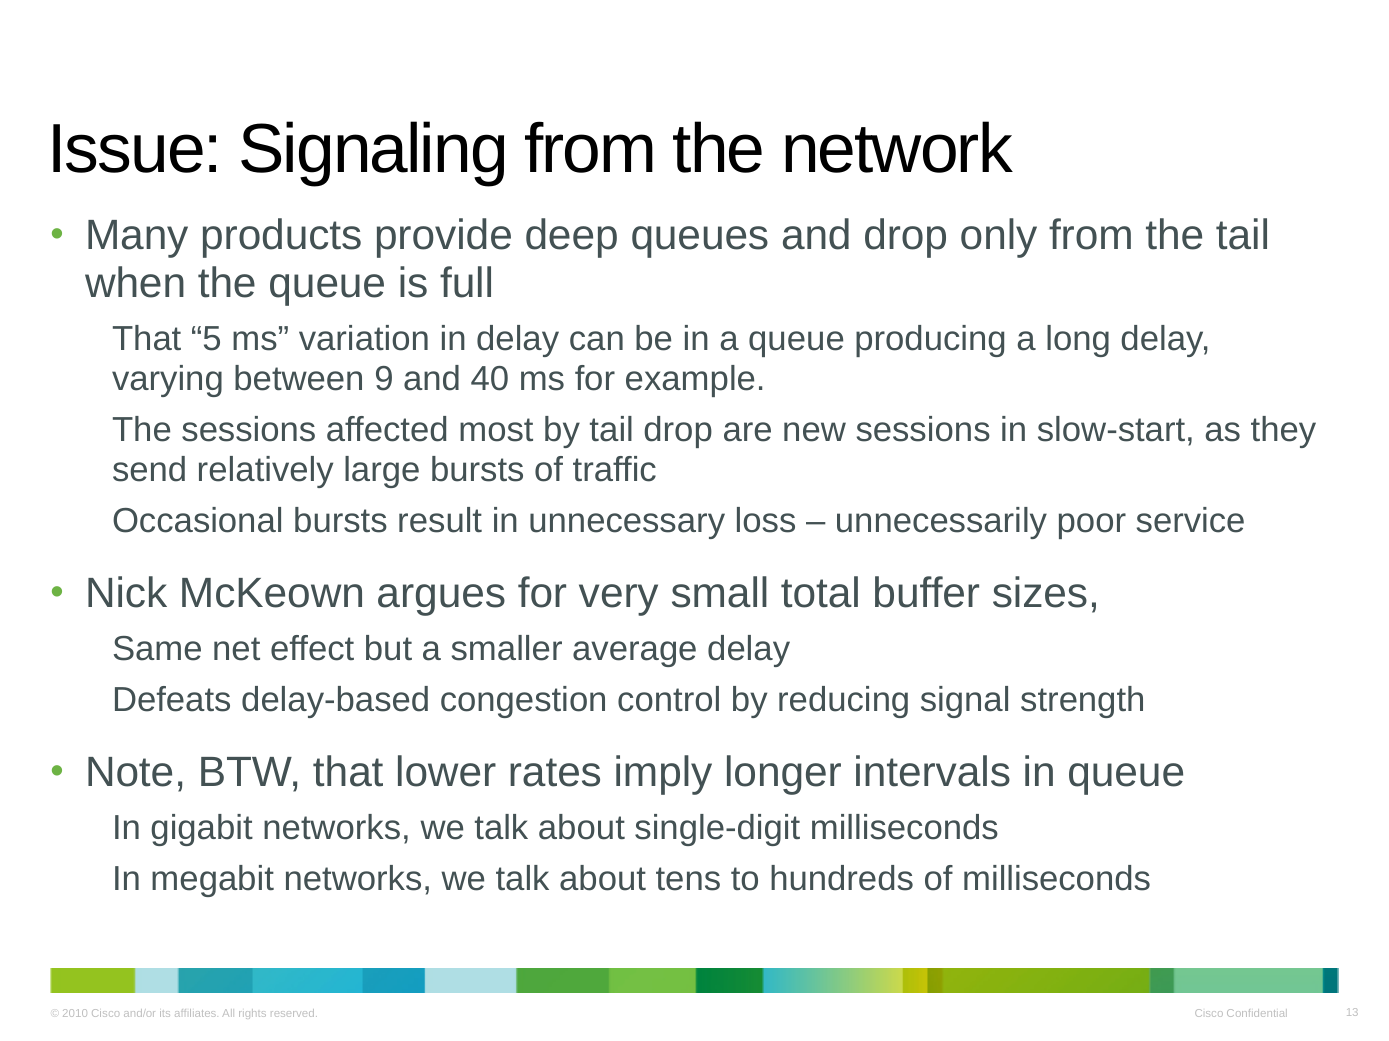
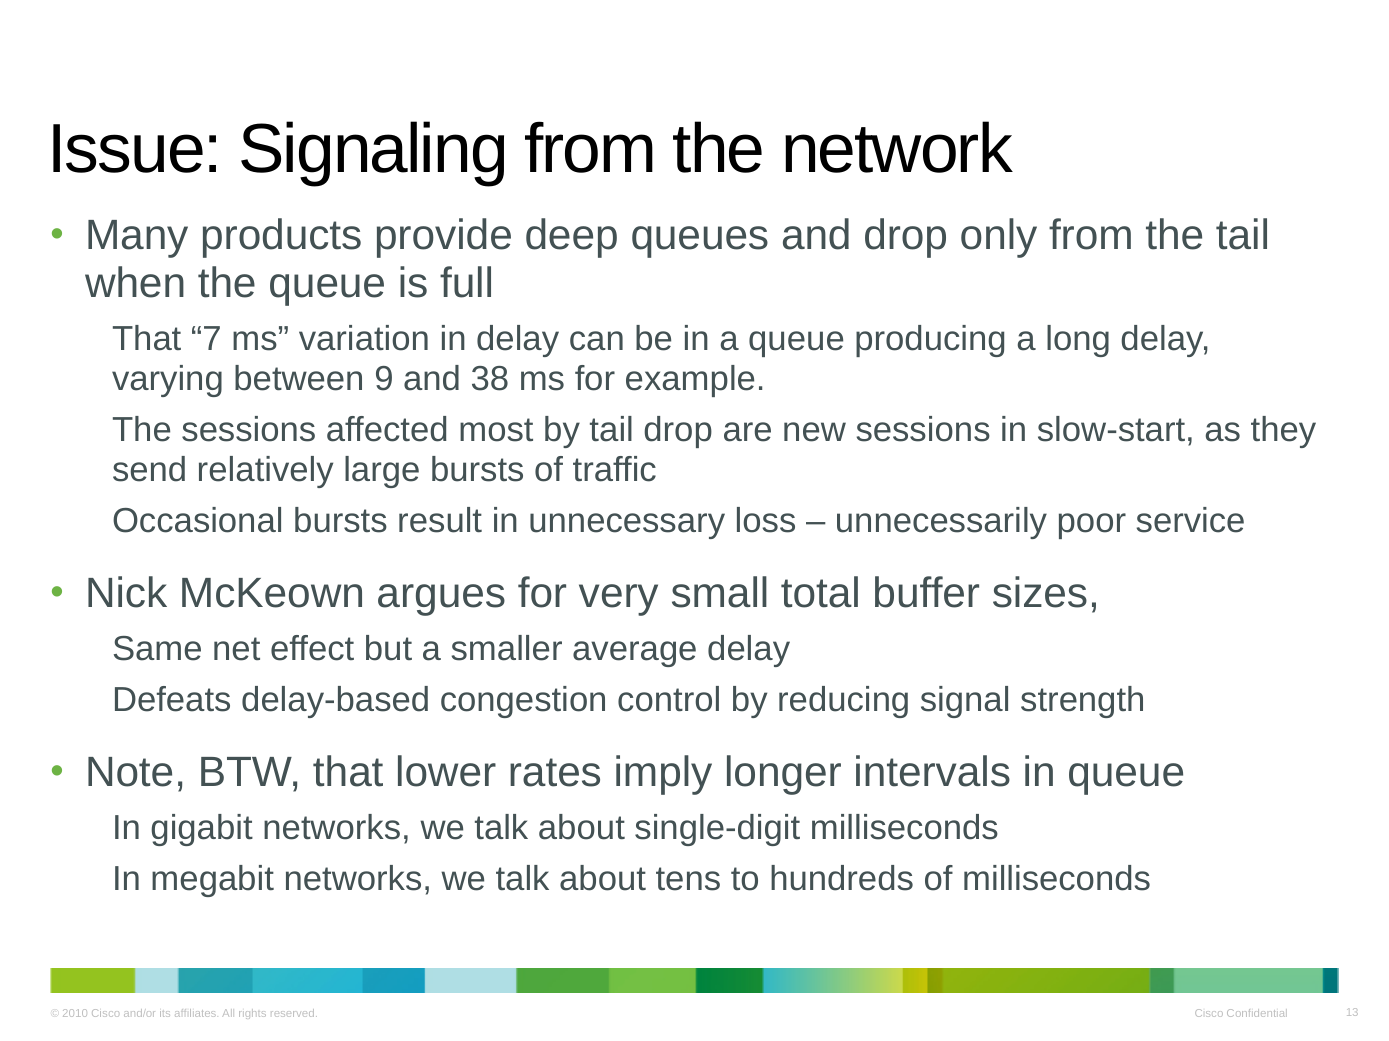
5: 5 -> 7 (206, 340)
40: 40 -> 38 (490, 379)
